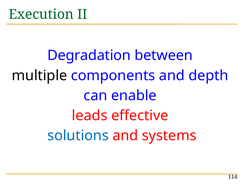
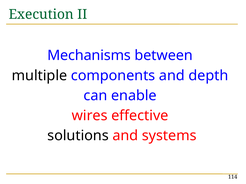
Degradation: Degradation -> Mechanisms (89, 56)
leads: leads -> wires (90, 116)
solutions colour: blue -> black (78, 136)
